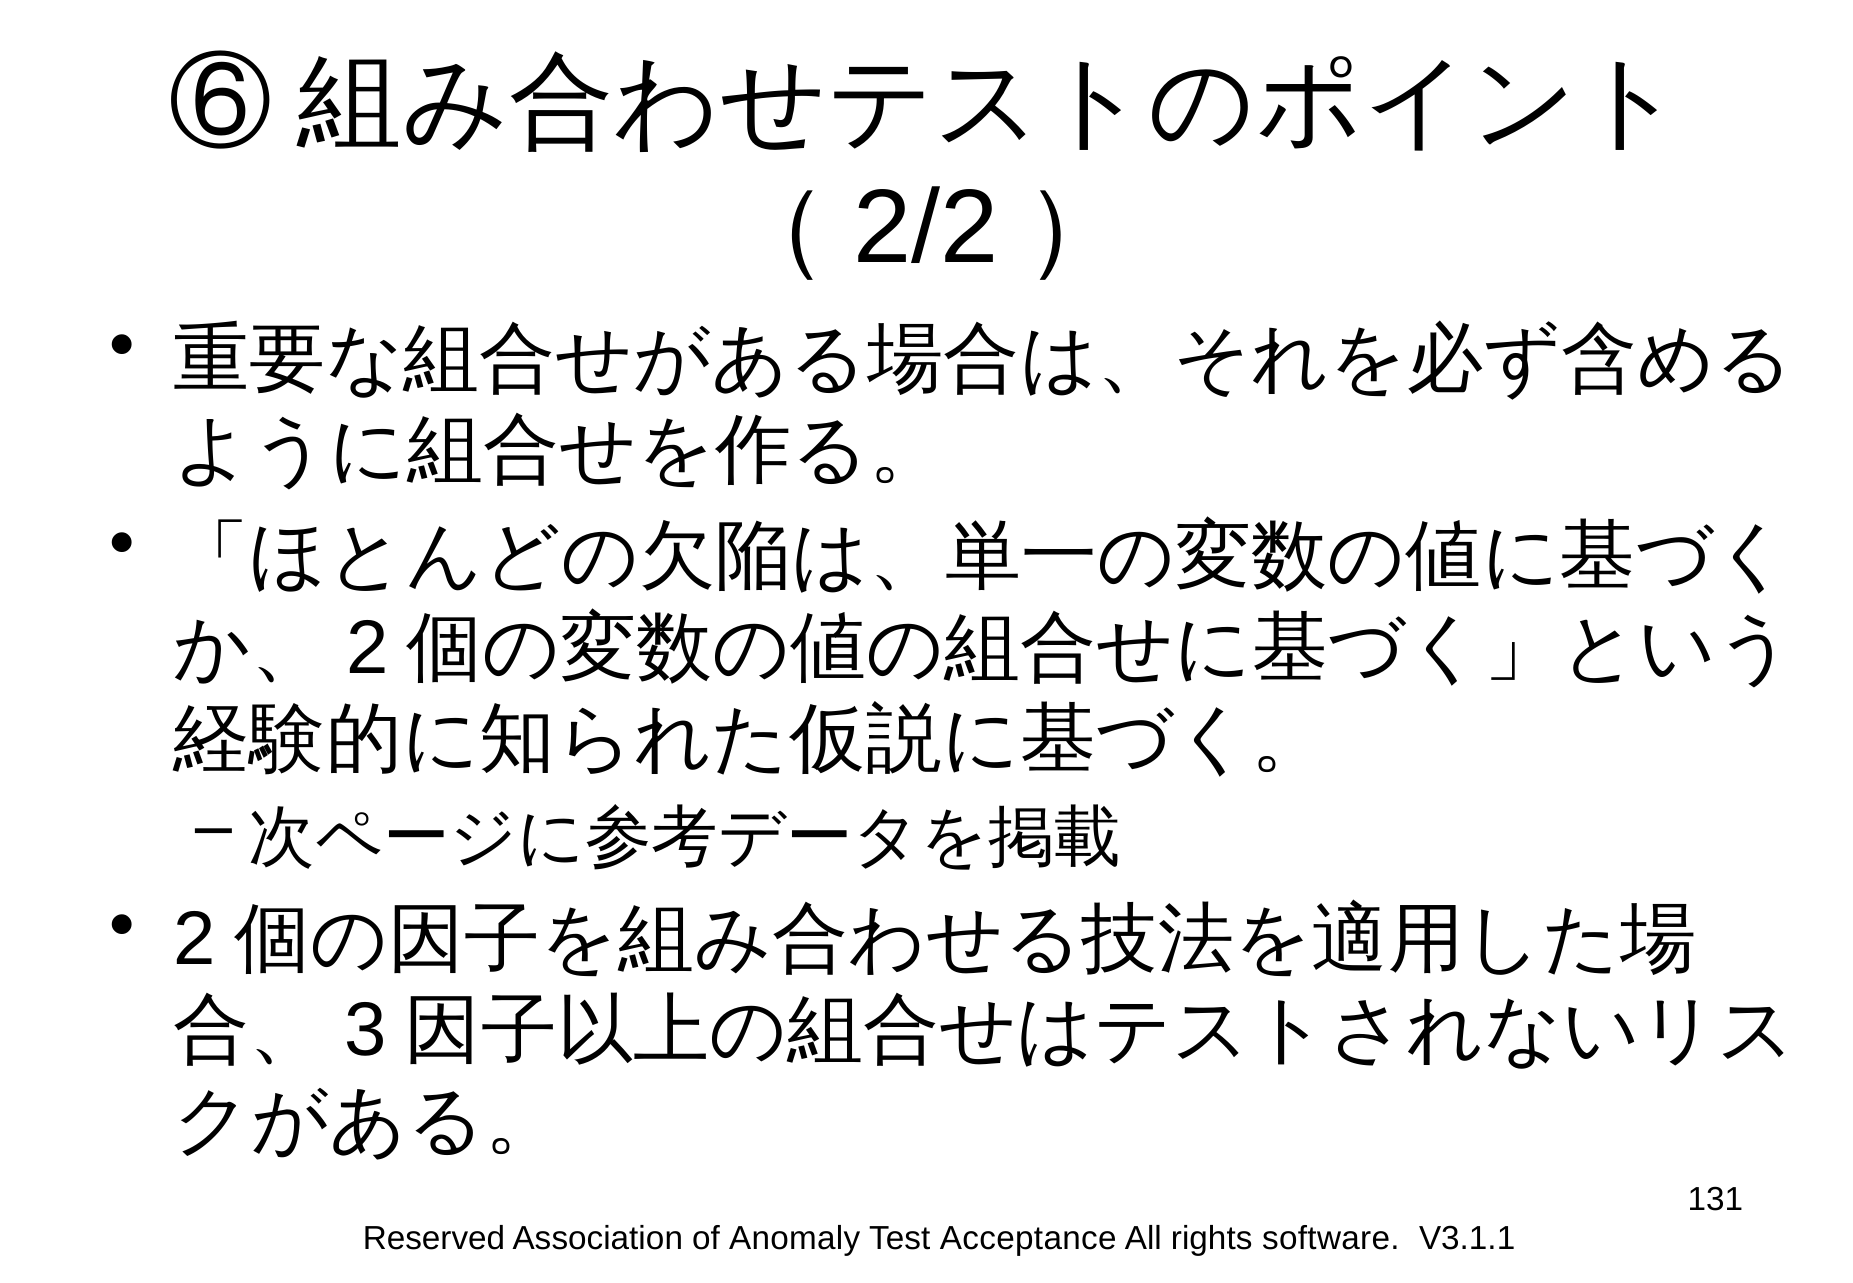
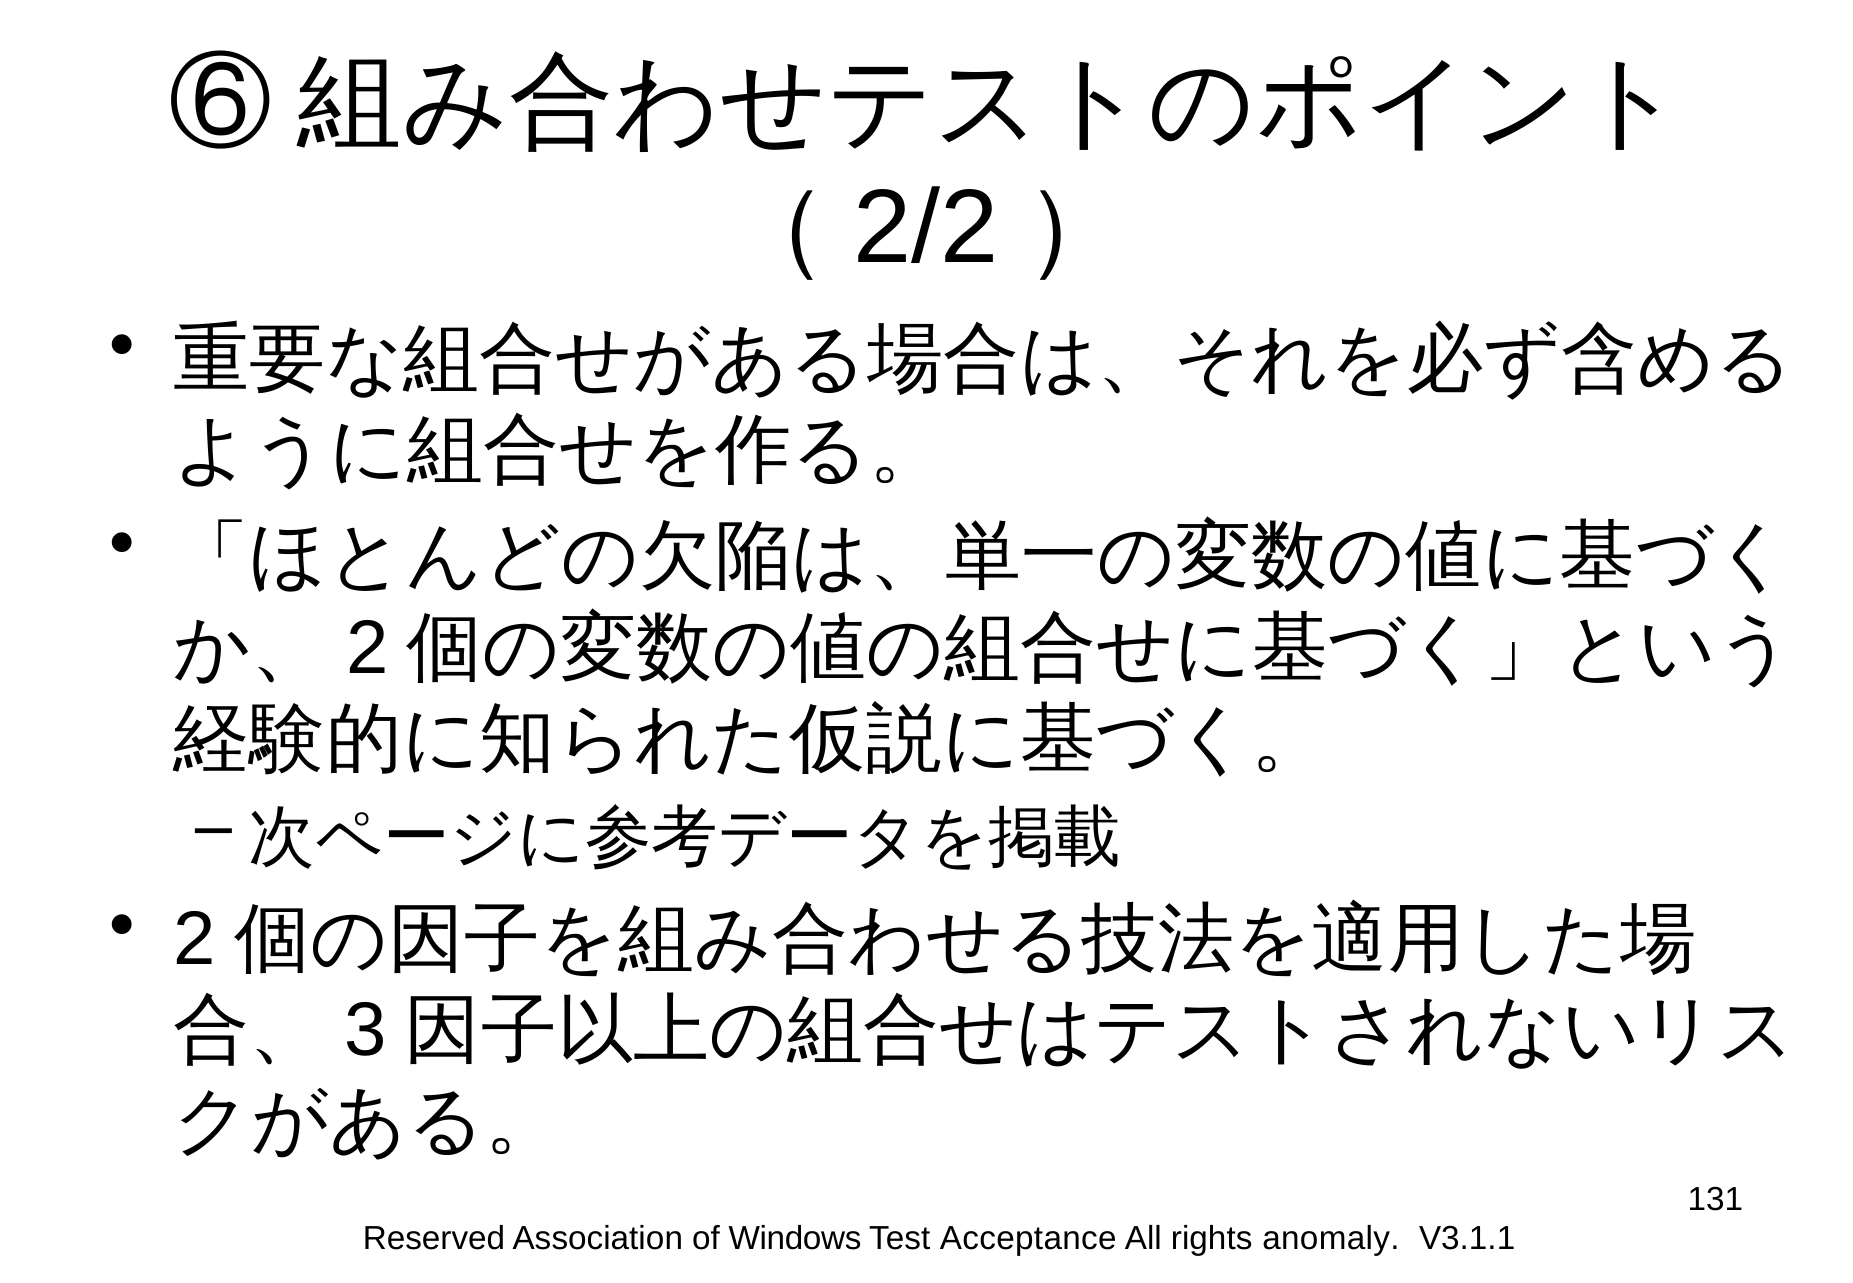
Anomaly: Anomaly -> Windows (795, 1238)
software: software -> anomaly (1331, 1238)
